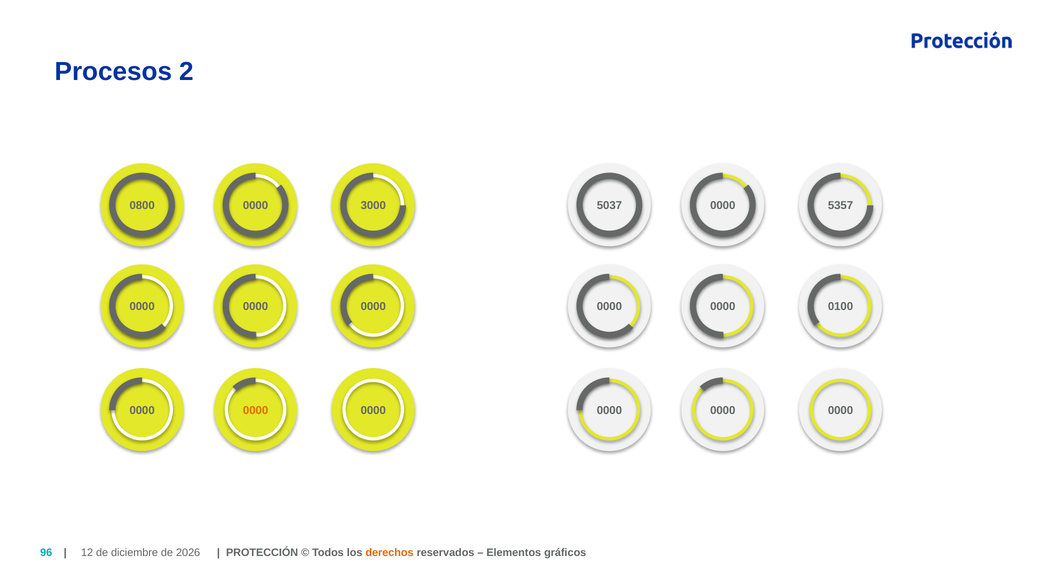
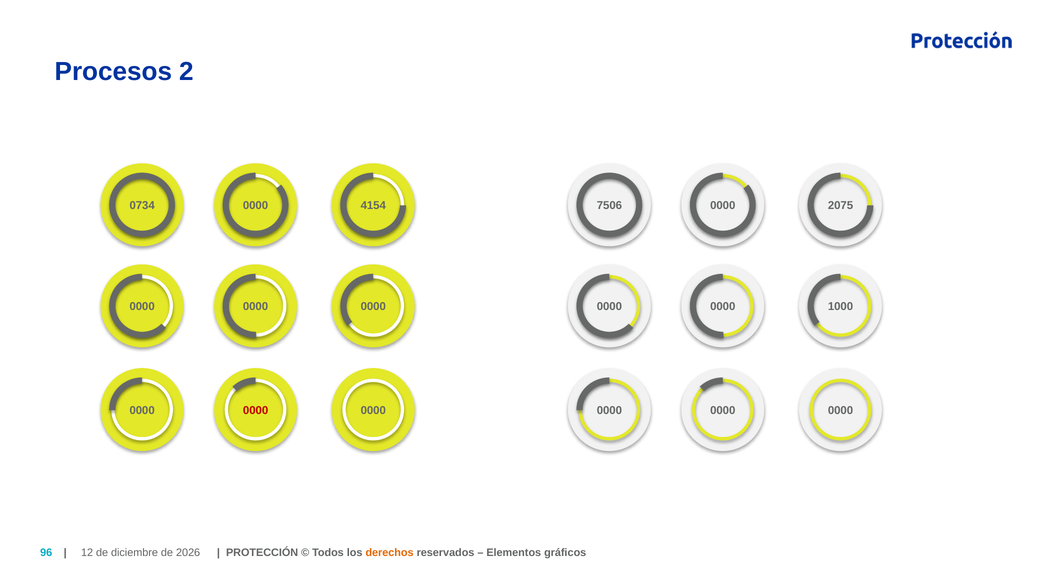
0800: 0800 -> 0734 (142, 205)
3000: 3000 -> 4154 (373, 205)
5037: 5037 -> 7506 (609, 205)
5357: 5357 -> 2075 (841, 205)
0100: 0100 -> 1000 (841, 307)
0000 colour: orange -> red (256, 410)
